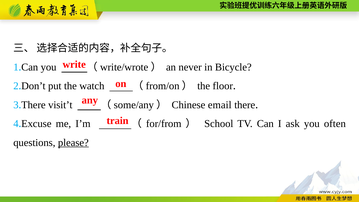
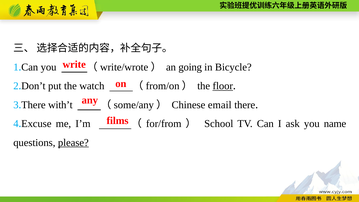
never: never -> going (190, 67)
floor underline: none -> present (223, 86)
visit’t: visit’t -> with’t (60, 105)
train: train -> films (118, 121)
often: often -> name (335, 124)
